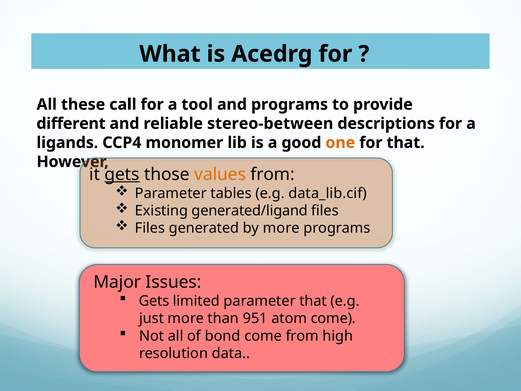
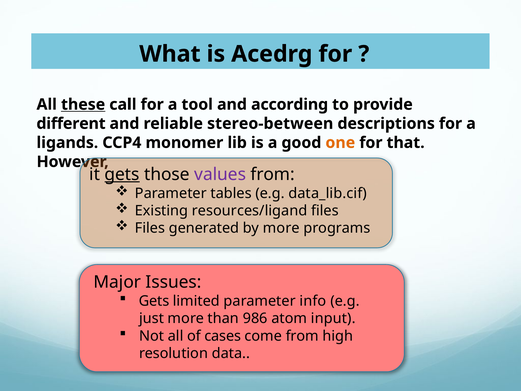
these underline: none -> present (83, 104)
and programs: programs -> according (290, 104)
values colour: orange -> purple (220, 174)
generated/ligand: generated/ligand -> resources/ligand (250, 210)
parameter that: that -> info (313, 301)
951: 951 -> 986 (255, 318)
atom come: come -> input (333, 318)
bond: bond -> cases (223, 336)
